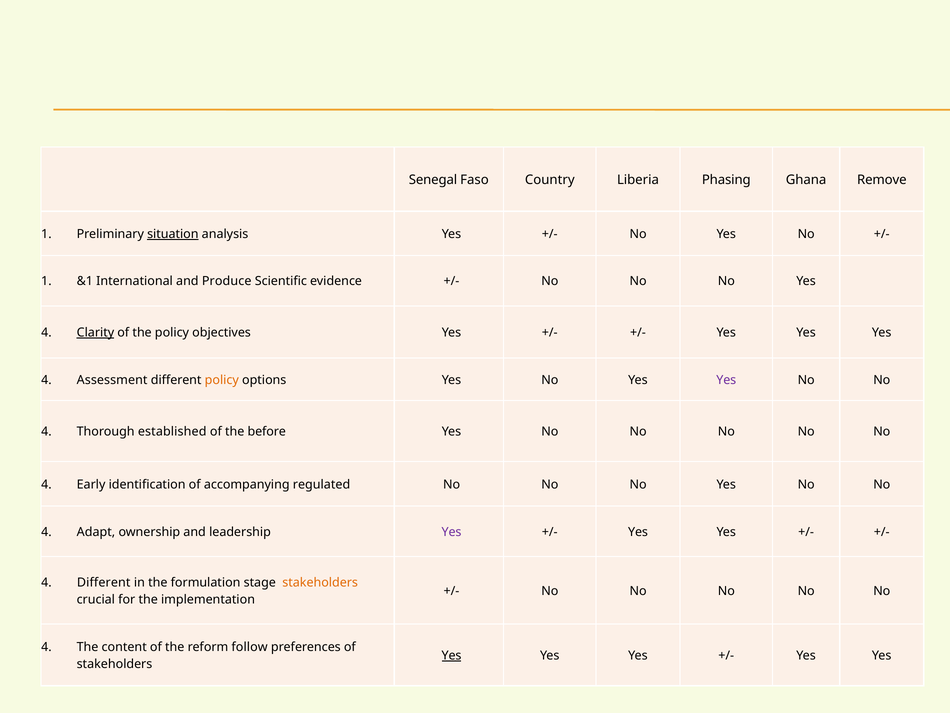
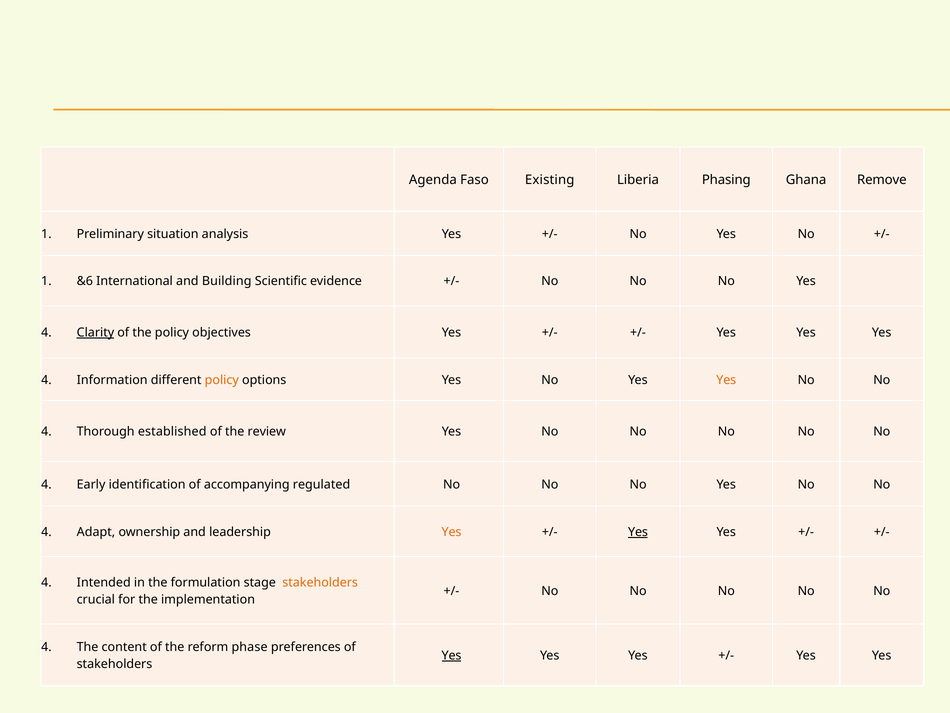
Senegal: Senegal -> Agenda (433, 180)
Country: Country -> Existing (550, 180)
situation underline: present -> none (173, 234)
&1: &1 -> &6 (85, 281)
Produce: Produce -> Building (227, 281)
Assessment: Assessment -> Information (112, 380)
Yes colour: purple -> orange (726, 380)
before: before -> review (267, 431)
Yes colour: purple -> orange (452, 532)
Yes underline: none -> present (638, 532)
Different: Different -> Intended (104, 582)
follow: follow -> phase (250, 647)
